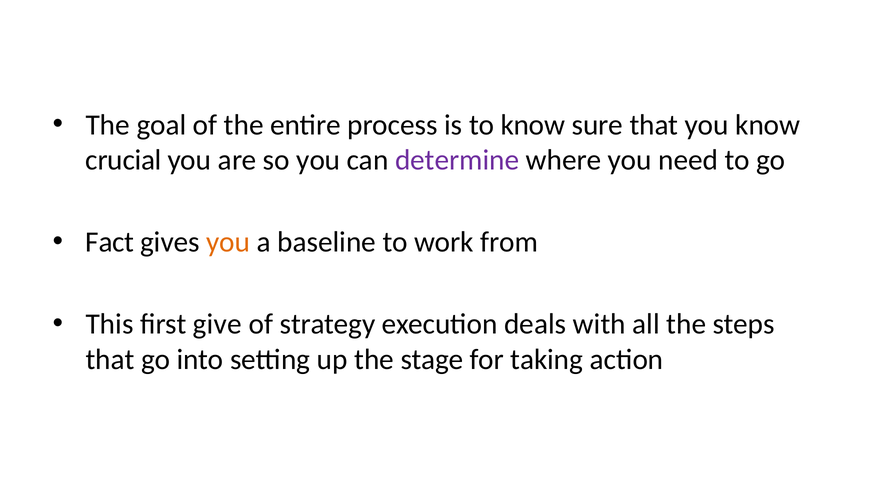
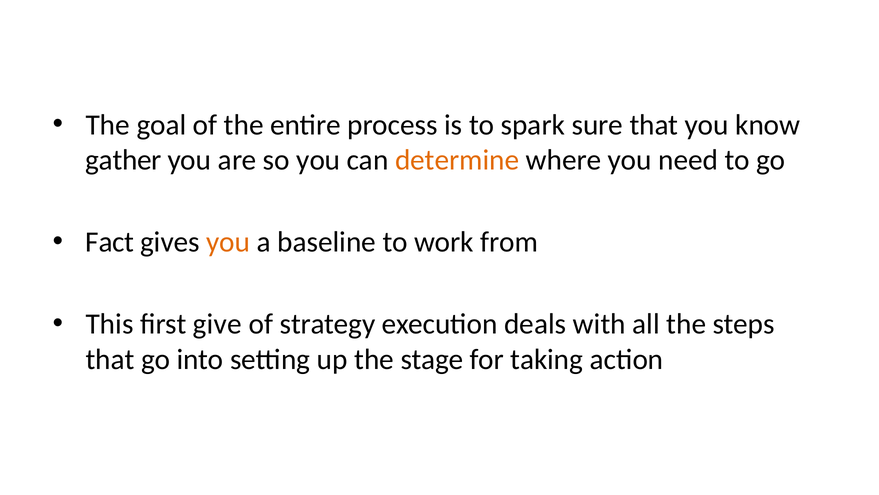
to know: know -> spark (533, 125)
crucial: crucial -> gather (123, 160)
determine colour: purple -> orange (457, 160)
